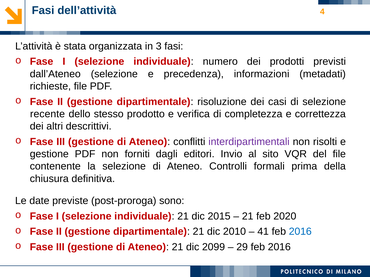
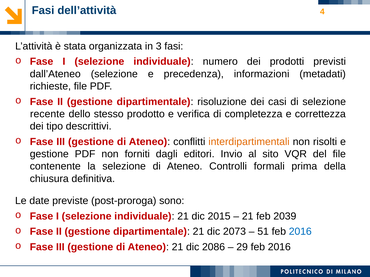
altri: altri -> tipo (55, 126)
interdipartimentali colour: purple -> orange (249, 142)
2020: 2020 -> 2039 (285, 217)
2010: 2010 -> 2073 (234, 232)
41: 41 -> 51 (263, 232)
2099: 2099 -> 2086 (214, 247)
